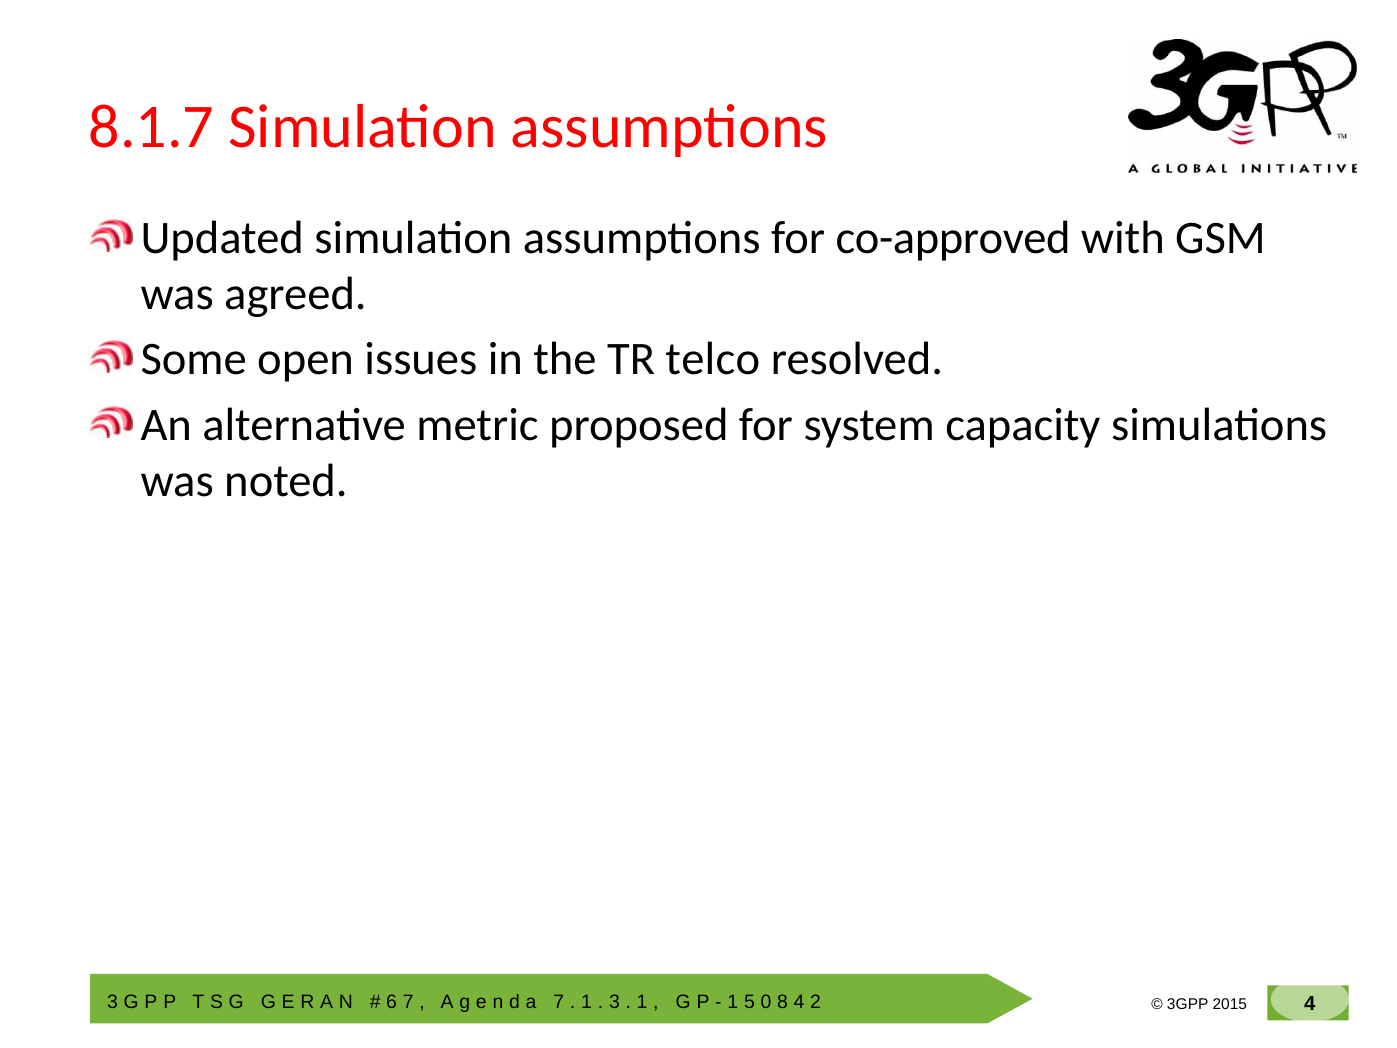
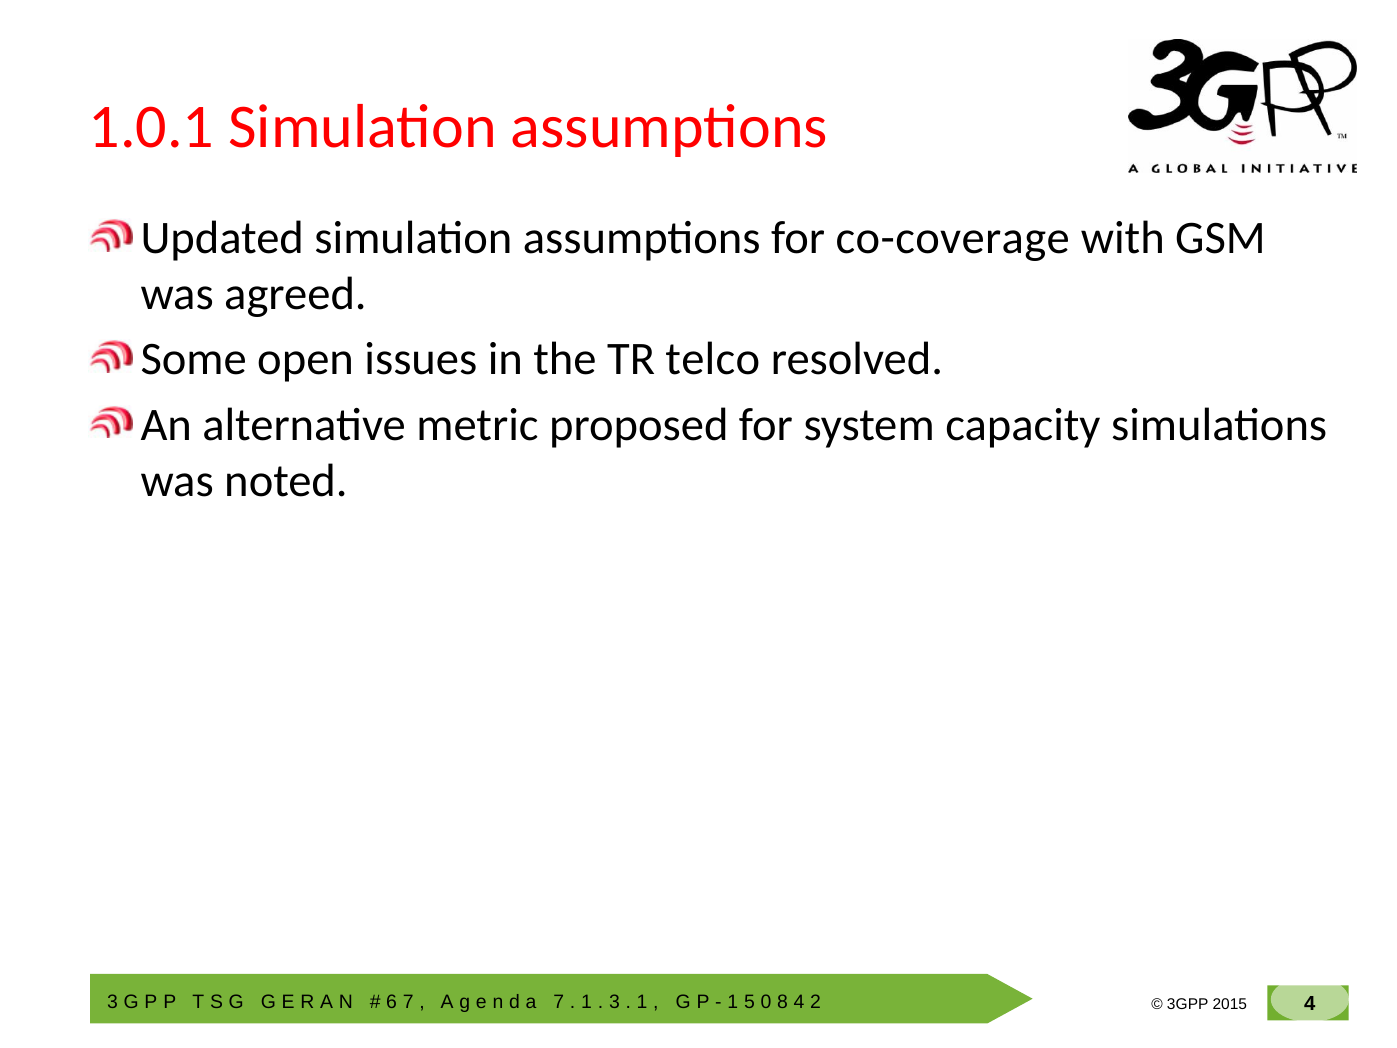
8.1.7: 8.1.7 -> 1.0.1 (151, 127)
co-approved: co-approved -> co-coverage (953, 238)
